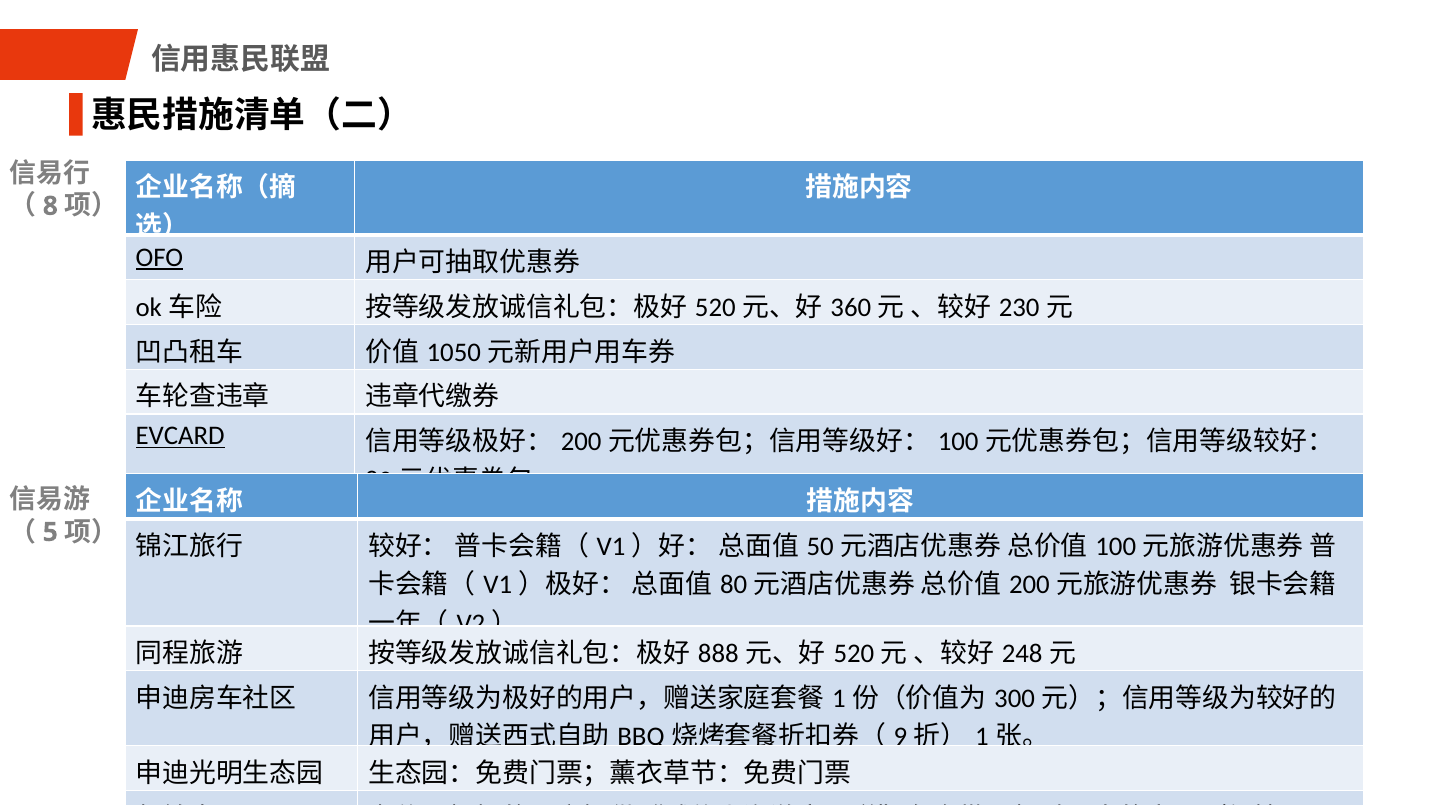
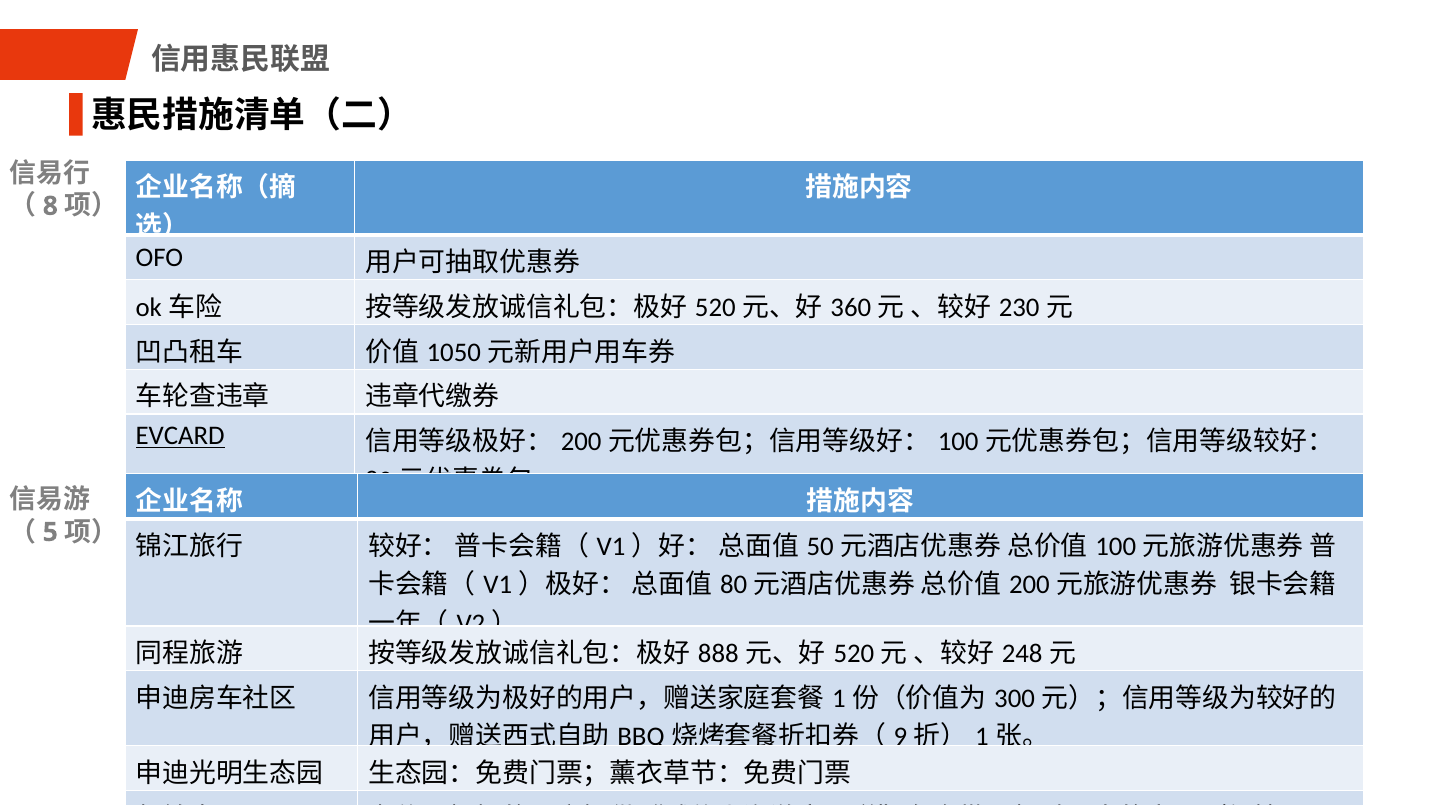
OFO underline: present -> none (159, 257)
